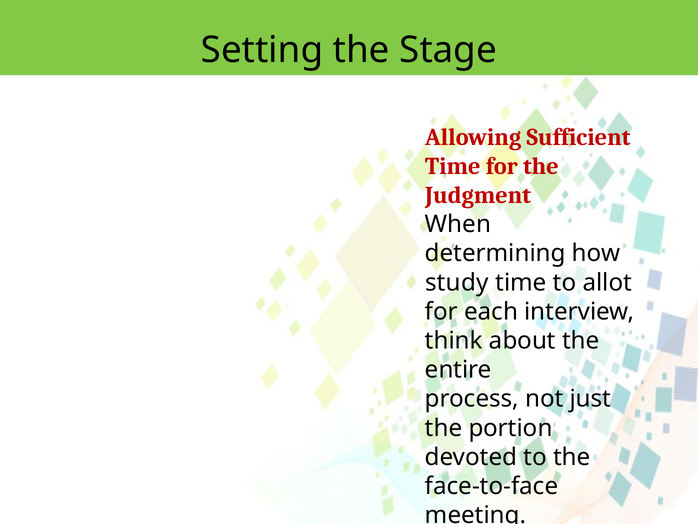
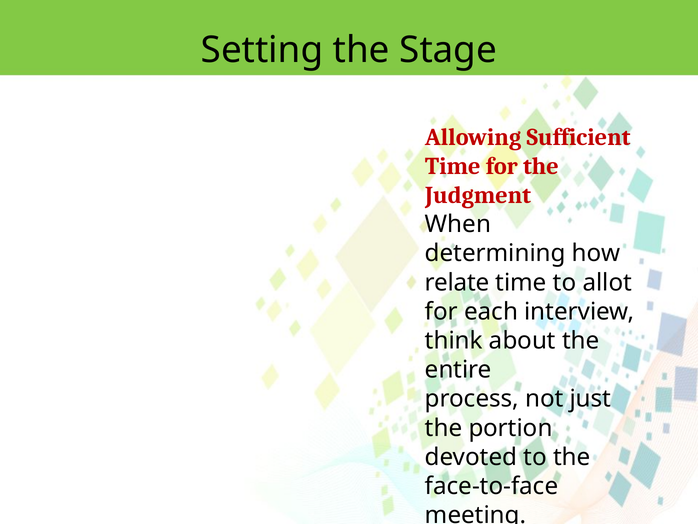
study: study -> relate (457, 282)
